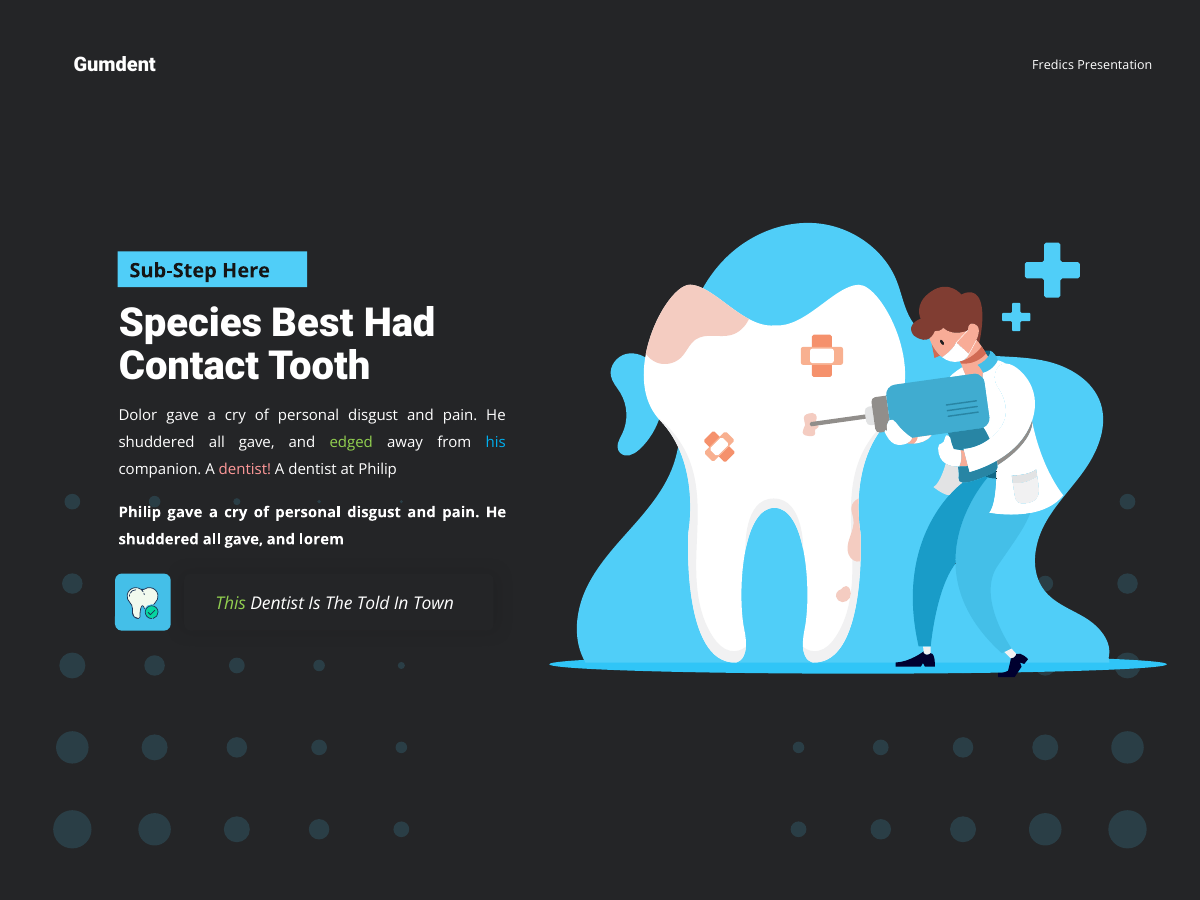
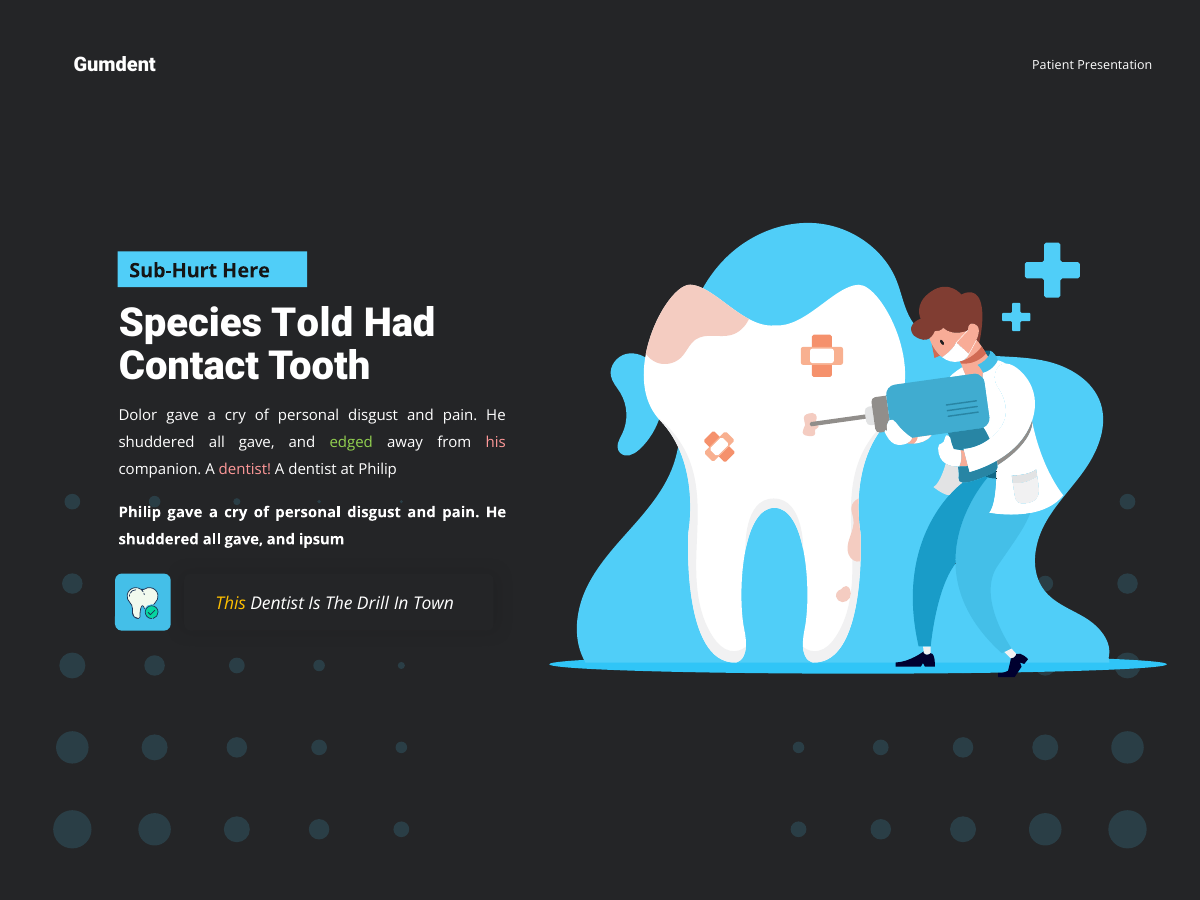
Fredics: Fredics -> Patient (1053, 65)
Sub-Step: Sub-Step -> Sub-Hurt (173, 271)
Best: Best -> Told (312, 324)
his colour: light blue -> pink (496, 442)
lorem: lorem -> ipsum (322, 539)
This colour: light green -> yellow (231, 604)
Told: Told -> Drill (373, 604)
